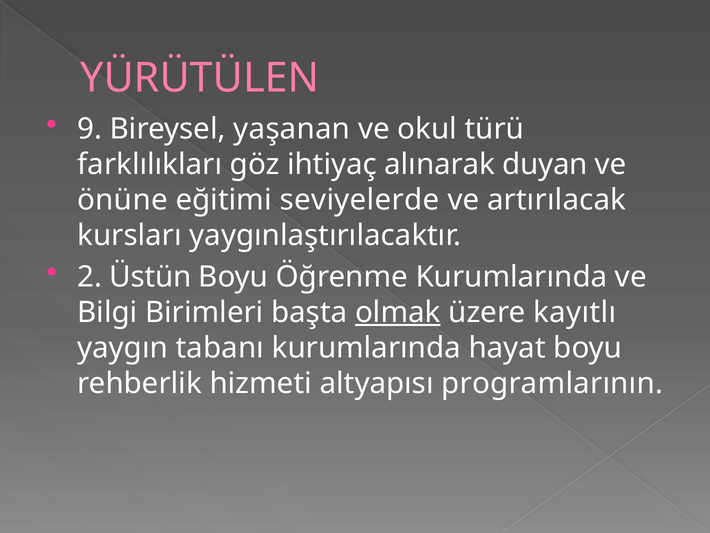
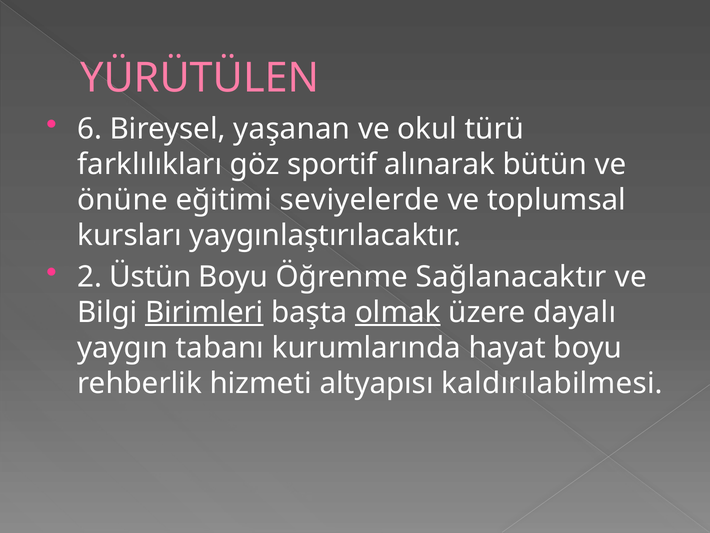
9: 9 -> 6 (90, 129)
ihtiyaç: ihtiyaç -> sportif (332, 164)
duyan: duyan -> bütün (545, 164)
artırılacak: artırılacak -> toplumsal (557, 200)
Öğrenme Kurumlarında: Kurumlarında -> Sağlanacaktır (511, 277)
Birimleri underline: none -> present (204, 312)
kayıtlı: kayıtlı -> dayalı (575, 312)
programlarının: programlarının -> kaldırılabilmesi (552, 383)
